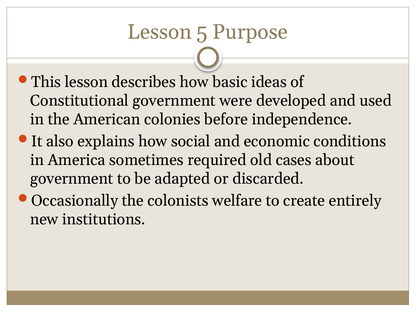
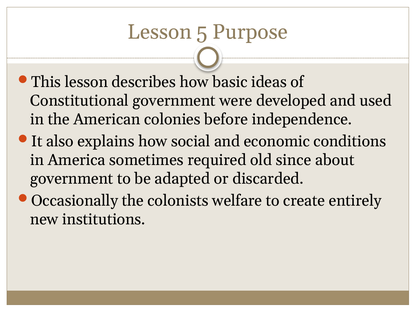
cases: cases -> since (294, 160)
